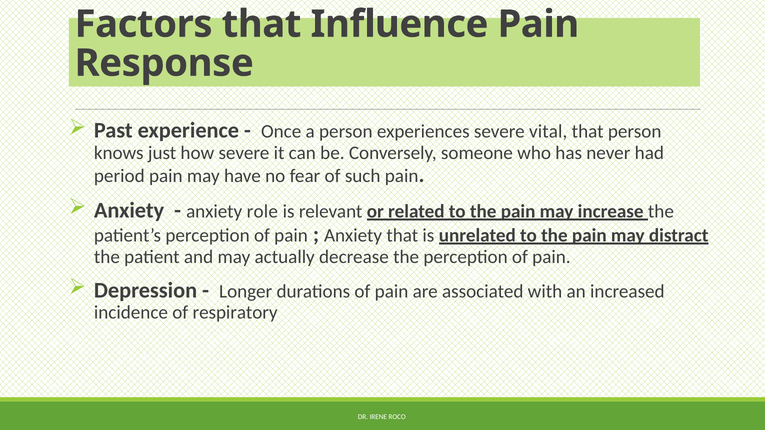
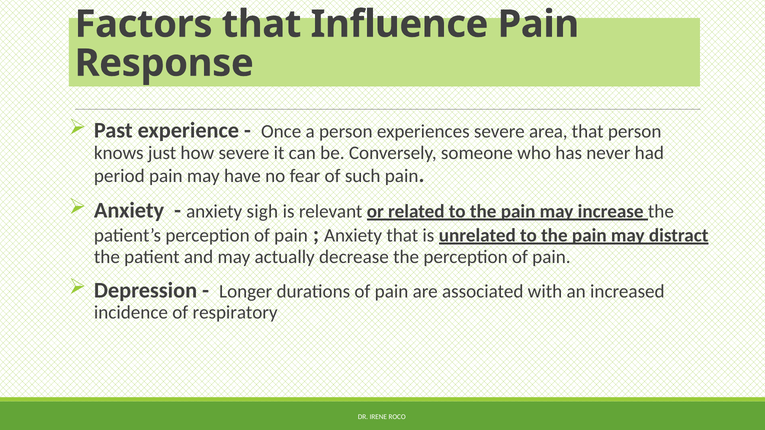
vital: vital -> area (548, 132)
role: role -> sigh (262, 212)
